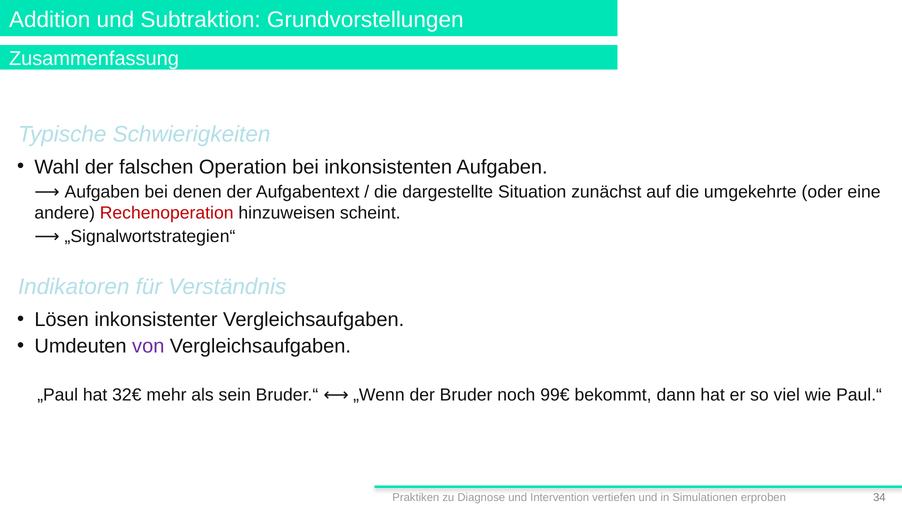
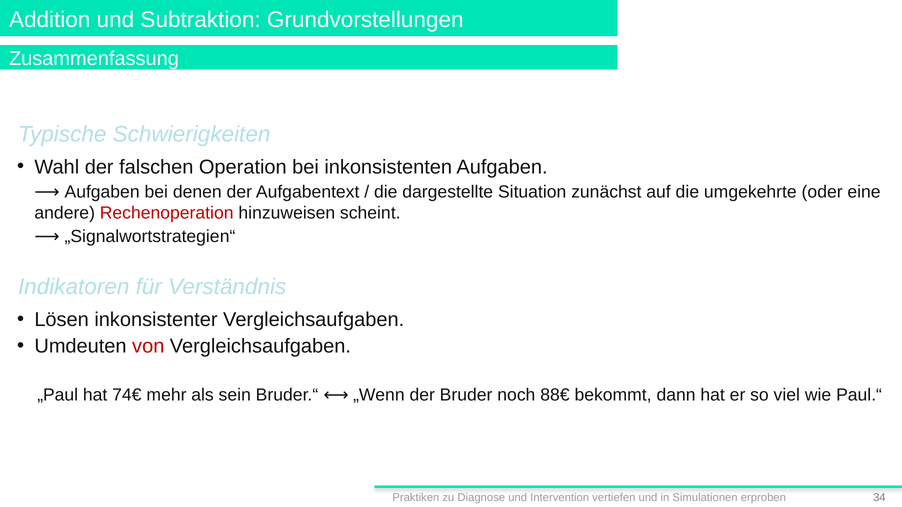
von colour: purple -> red (148, 347)
32€: 32€ -> 74€ (127, 395)
99€: 99€ -> 88€ (555, 395)
